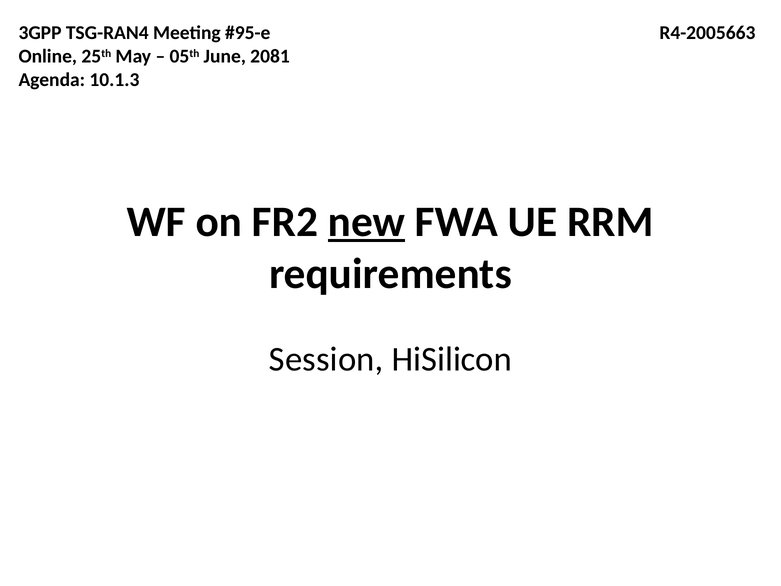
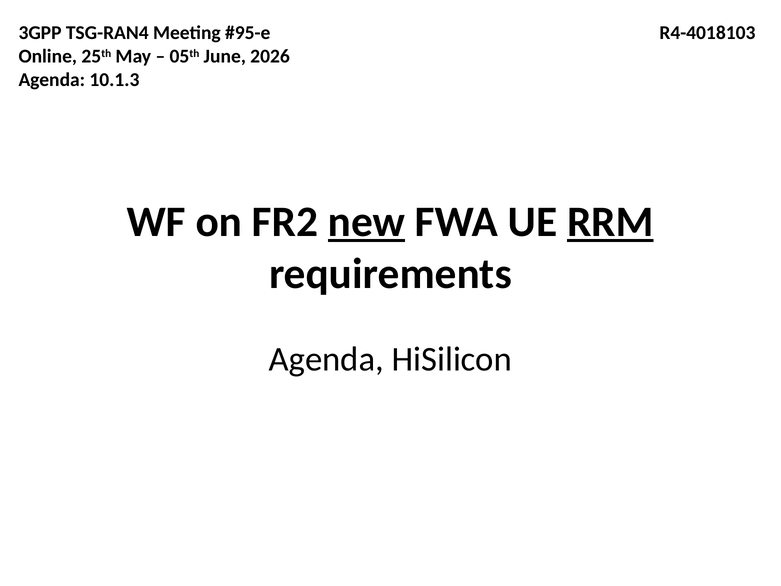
R4-2005663: R4-2005663 -> R4-4018103 (707, 33)
2081: 2081 -> 2026 (270, 56)
RRM underline: none -> present (610, 222)
Session: Session -> Agenda (326, 359)
